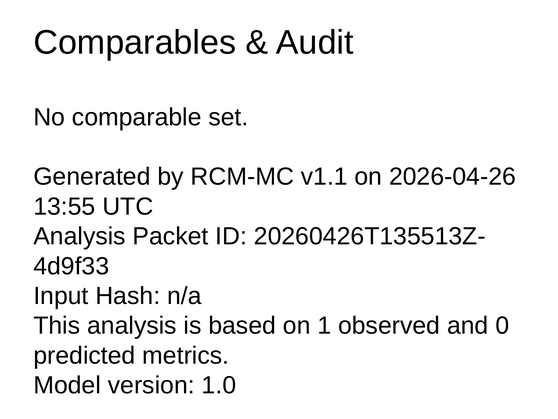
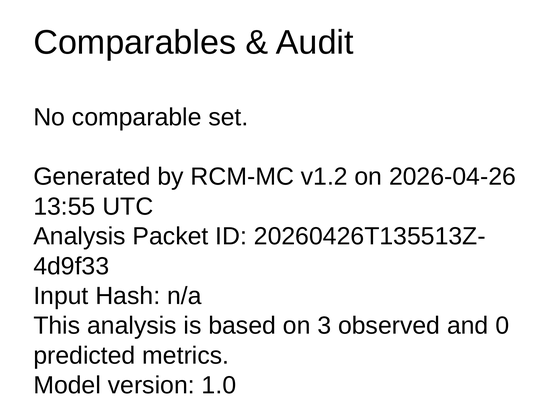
v1.1: v1.1 -> v1.2 (324, 177)
1: 1 -> 3 (324, 325)
